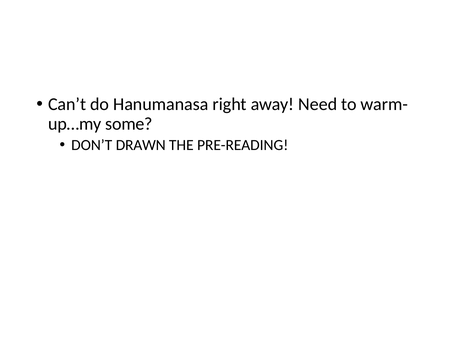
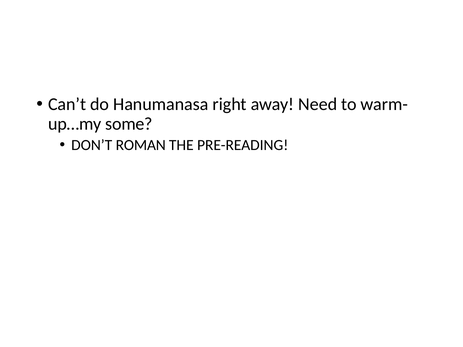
DRAWN: DRAWN -> ROMAN (141, 145)
